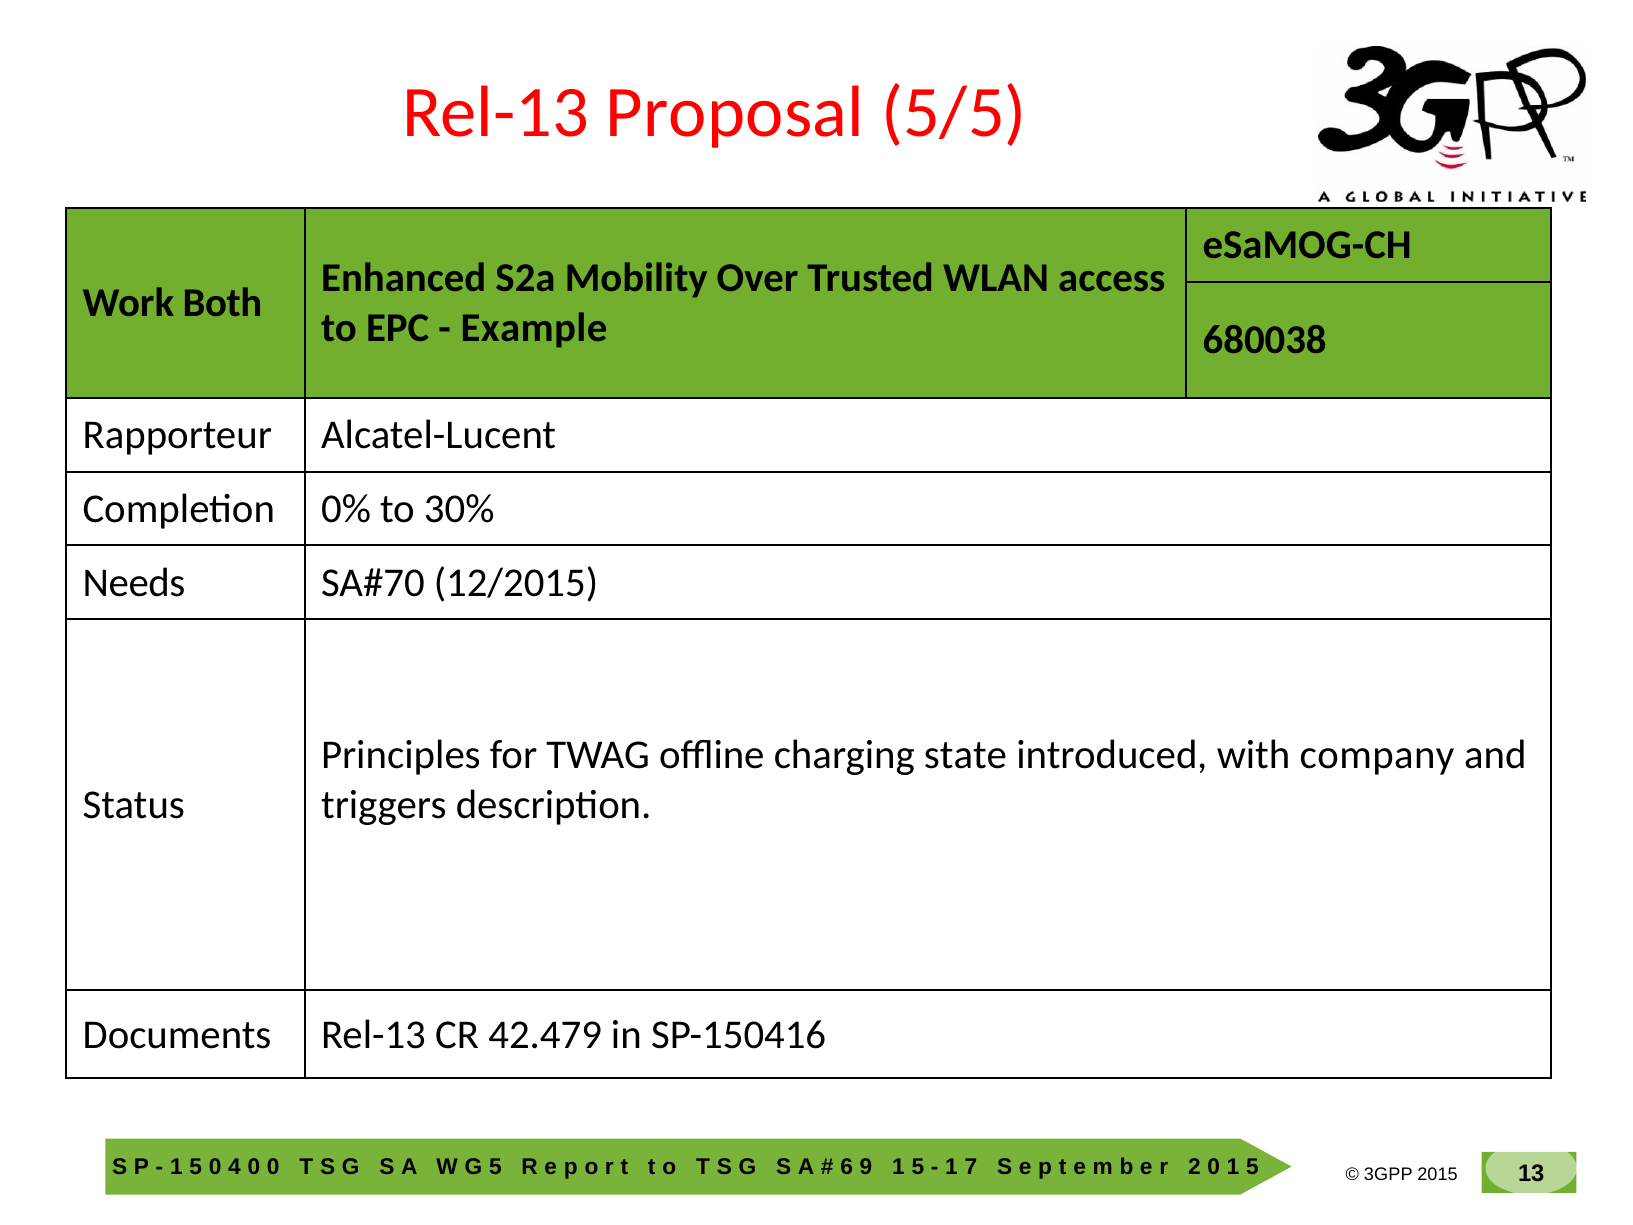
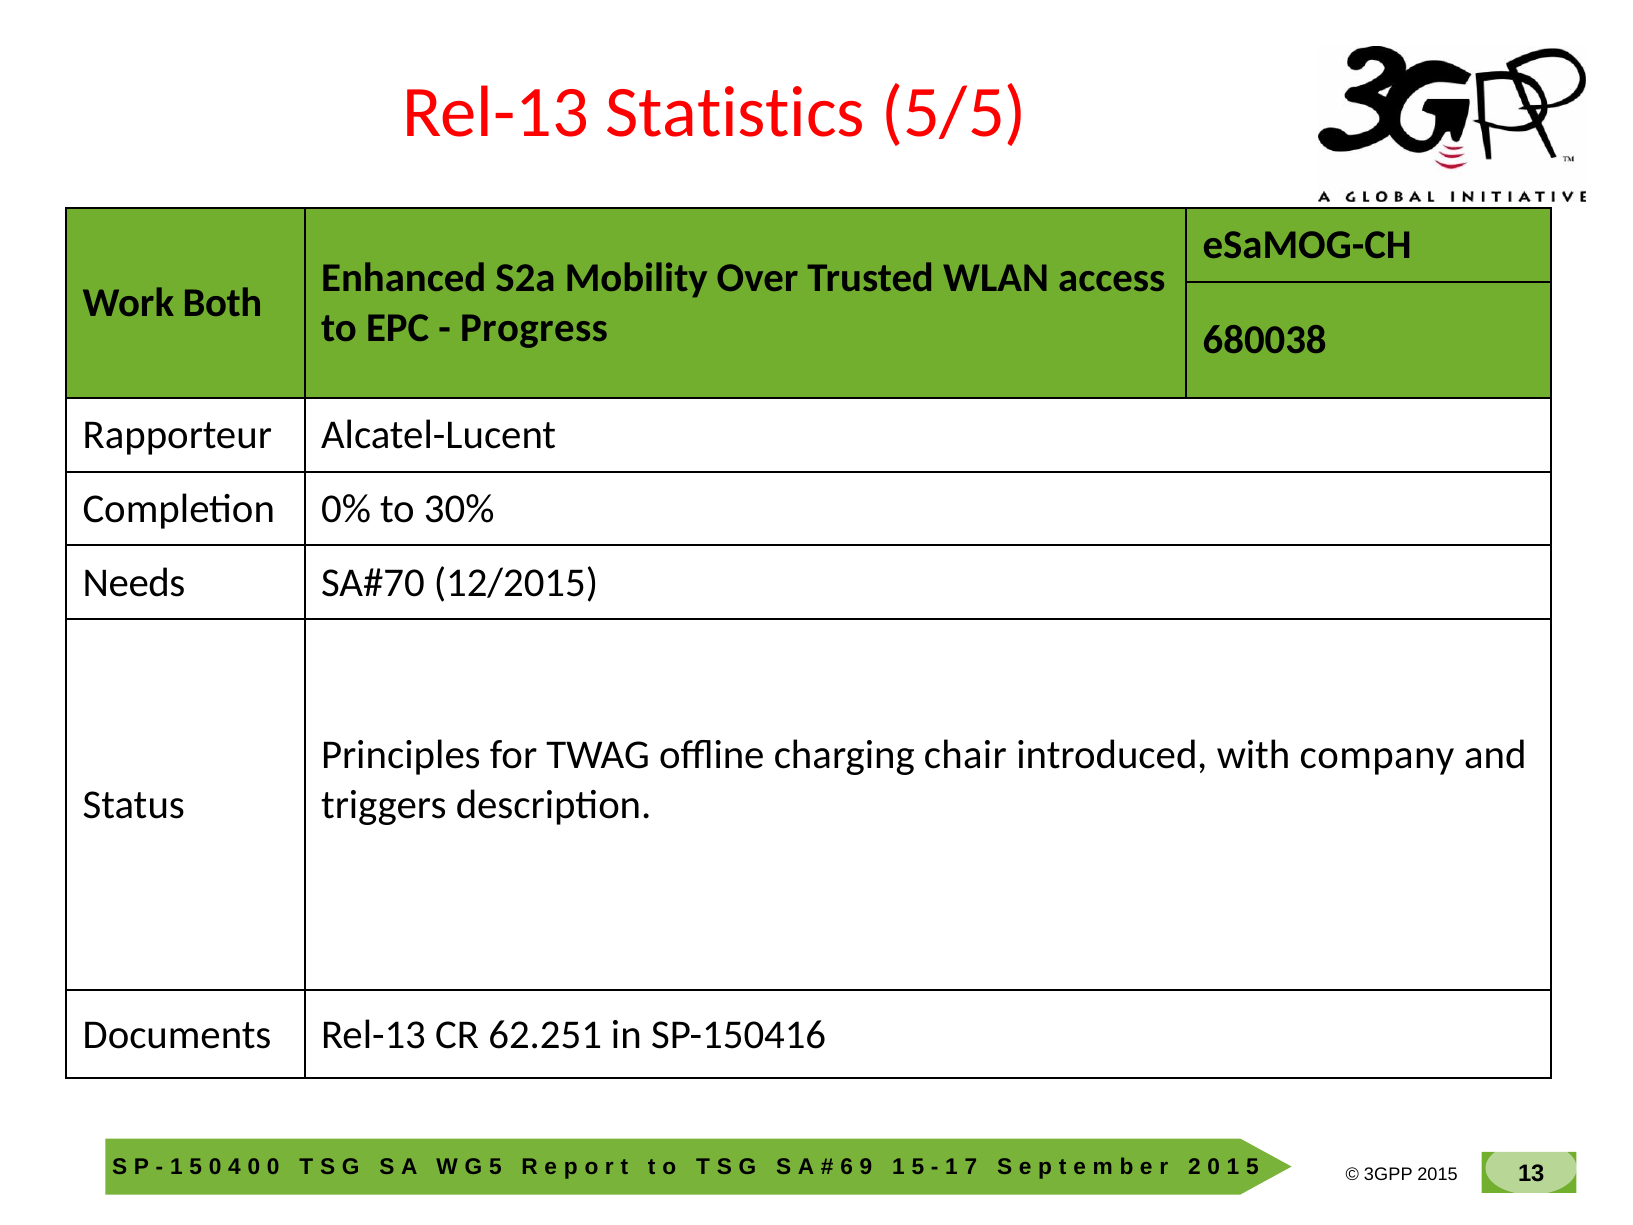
Proposal: Proposal -> Statistics (735, 113)
Example: Example -> Progress (534, 328)
state: state -> chair (965, 755)
42.479: 42.479 -> 62.251 (545, 1034)
